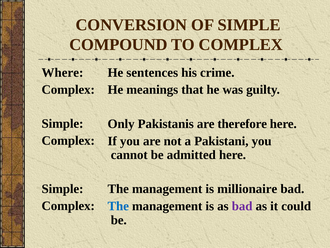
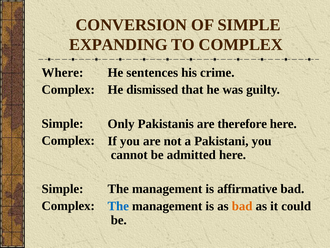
COMPOUND: COMPOUND -> EXPANDING (118, 45)
meanings: meanings -> dismissed (152, 89)
millionaire: millionaire -> affirmative (247, 189)
bad colour: purple -> orange (242, 206)
